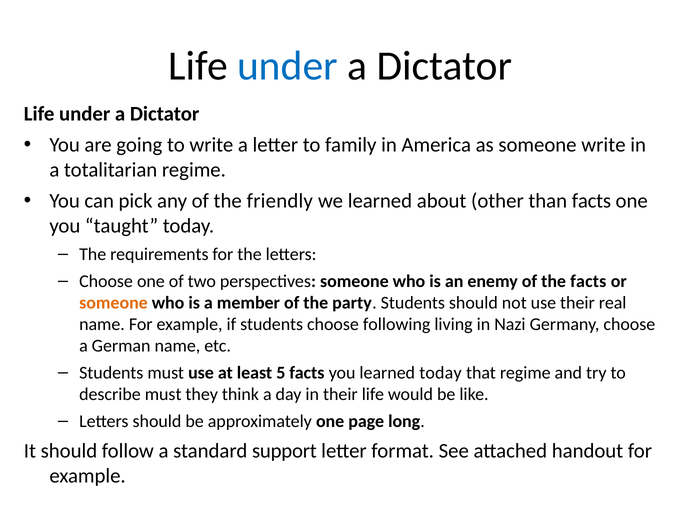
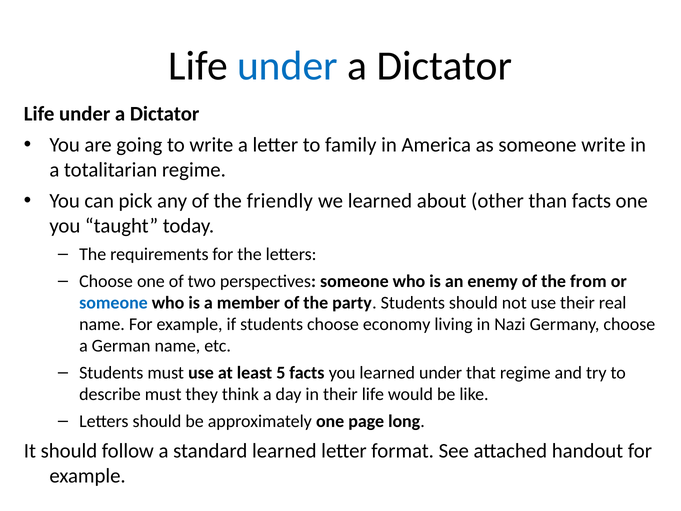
the facts: facts -> from (588, 281)
someone colour: orange -> blue (113, 303)
following: following -> economy (397, 324)
learned today: today -> under (441, 373)
standard support: support -> learned (284, 450)
